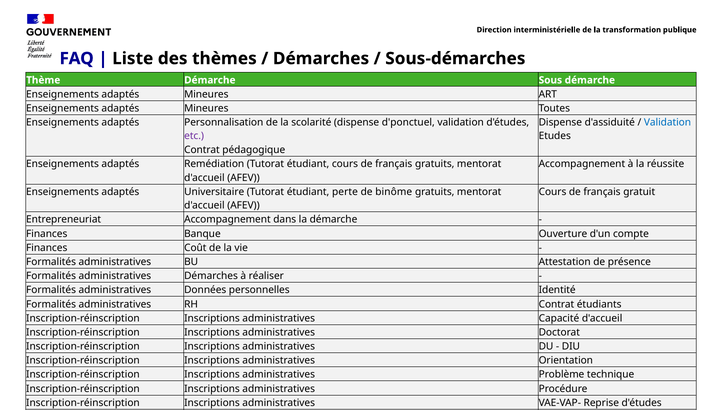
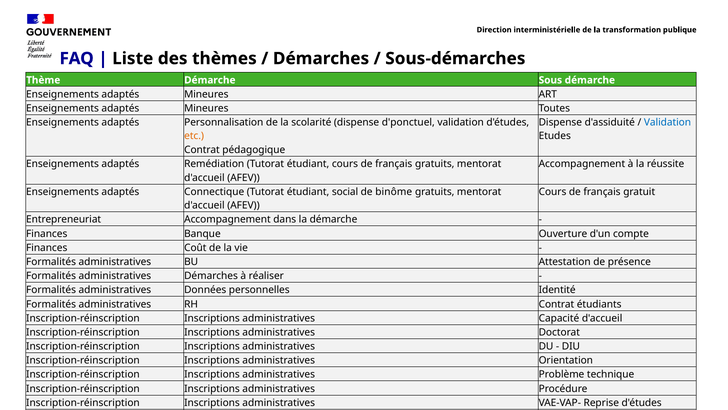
etc colour: purple -> orange (194, 136)
Universitaire: Universitaire -> Connectique (214, 192)
perte: perte -> social (345, 192)
